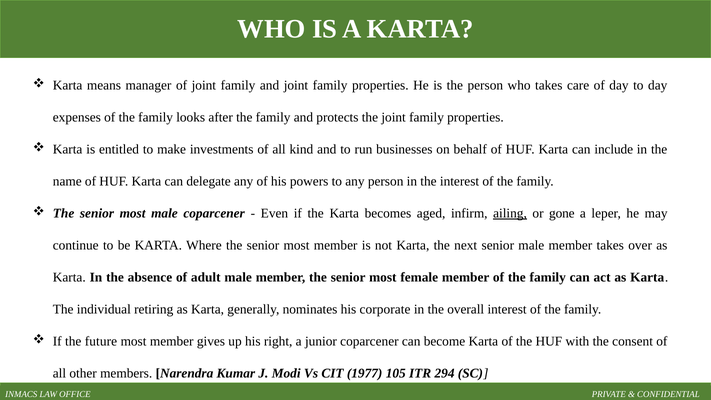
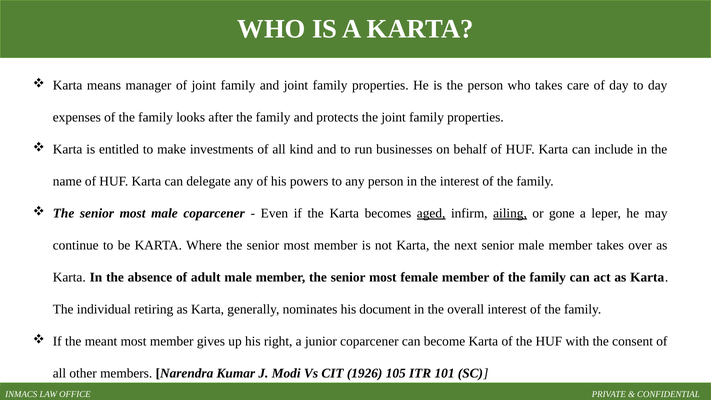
aged underline: none -> present (431, 213)
corporate: corporate -> document (385, 309)
future: future -> meant (101, 341)
1977: 1977 -> 1926 (365, 373)
294: 294 -> 101 (445, 373)
